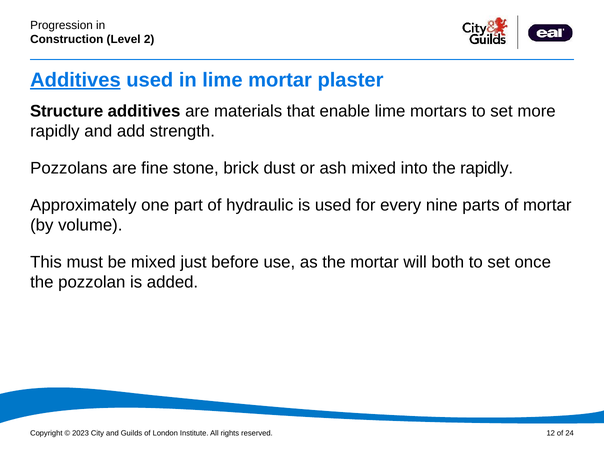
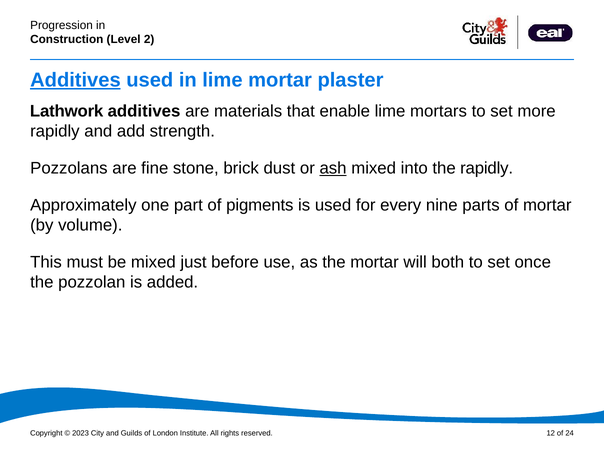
Structure: Structure -> Lathwork (67, 111)
ash underline: none -> present (333, 168)
hydraulic: hydraulic -> pigments (260, 205)
